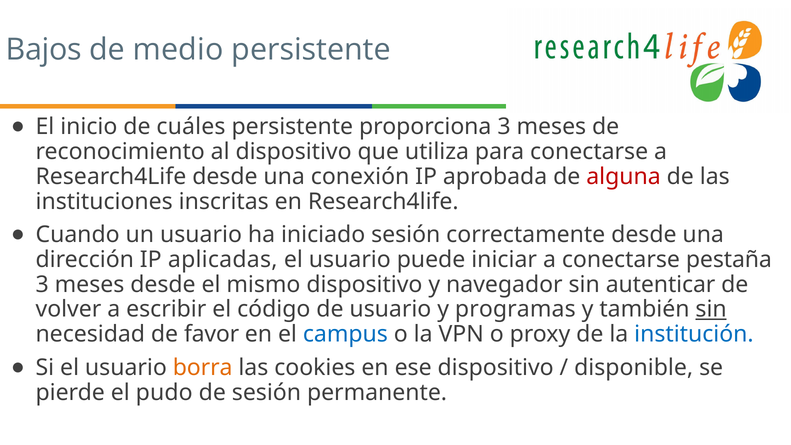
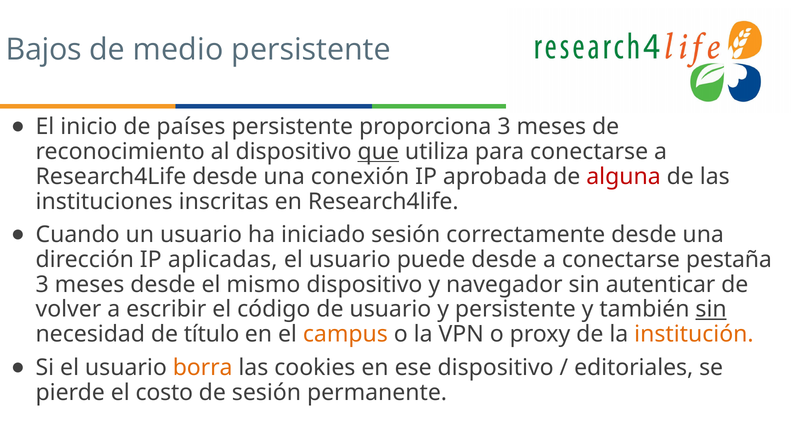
cuáles: cuáles -> países (191, 127)
que underline: none -> present (378, 152)
puede iniciar: iniciar -> desde (504, 259)
y programas: programas -> persistente (515, 309)
favor: favor -> título (212, 334)
campus colour: blue -> orange (345, 334)
institución colour: blue -> orange (694, 334)
disponible: disponible -> editoriales (634, 367)
pudo: pudo -> costo (164, 392)
